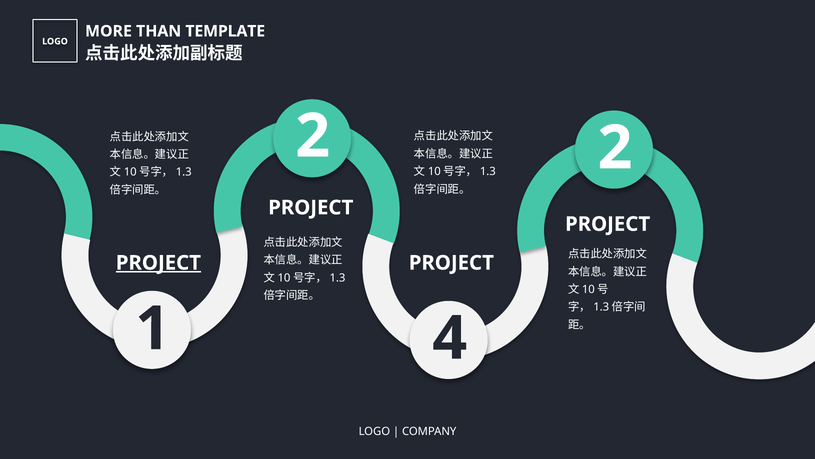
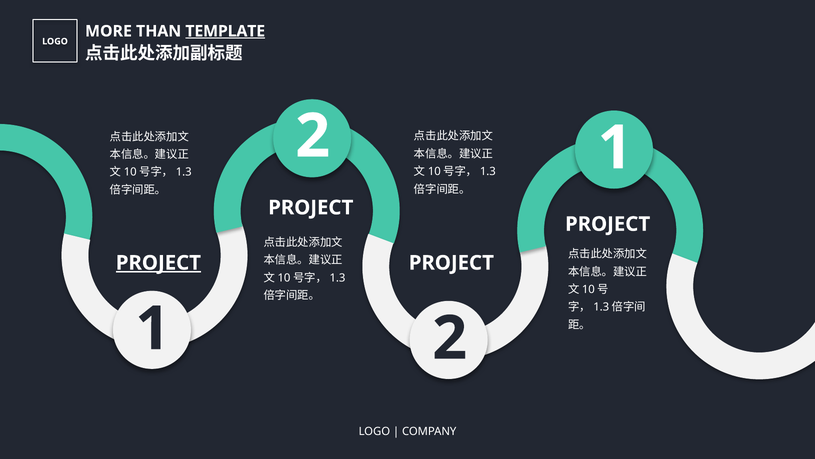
TEMPLATE underline: none -> present (225, 31)
2 2: 2 -> 1 (615, 148)
1 4: 4 -> 2 (450, 338)
